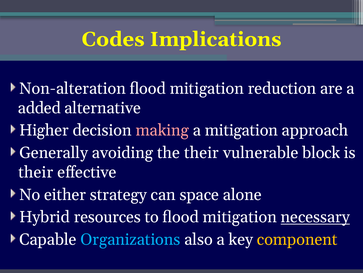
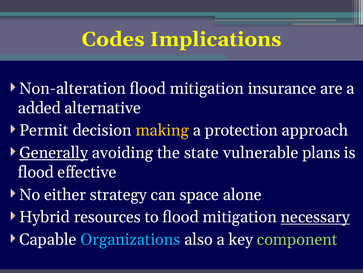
reduction: reduction -> insurance (282, 88)
Higher: Higher -> Permit (44, 130)
making colour: pink -> yellow (162, 130)
a mitigation: mitigation -> protection (241, 130)
Generally underline: none -> present (54, 152)
the their: their -> state (201, 152)
block: block -> plans (321, 152)
their: their -> flood (36, 172)
component colour: yellow -> light green (297, 239)
